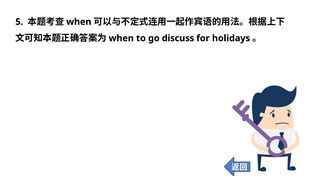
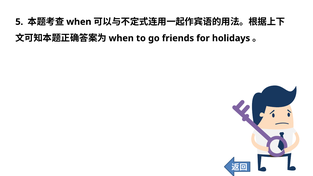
discuss: discuss -> friends (178, 38)
